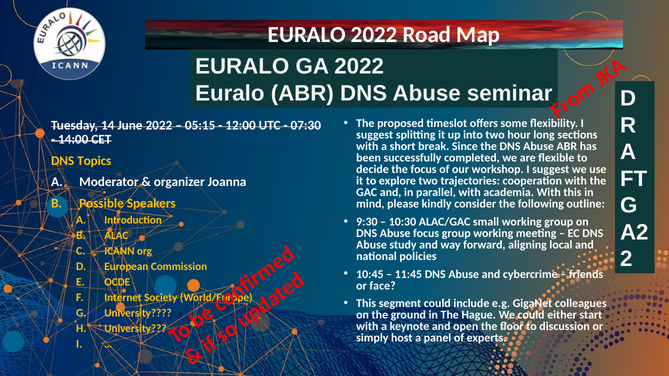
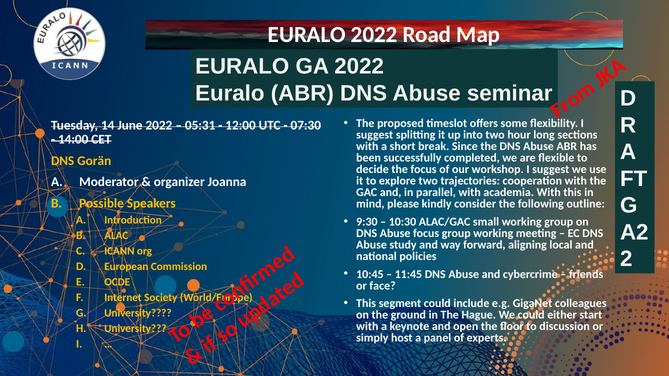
05:15: 05:15 -> 05:31 (200, 125)
Topics: Topics -> Gorän (94, 161)
